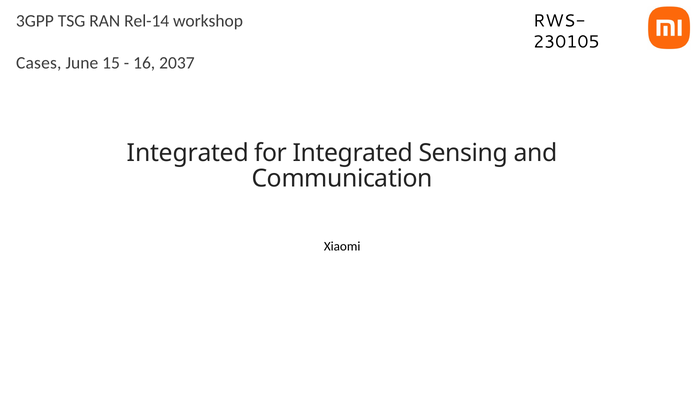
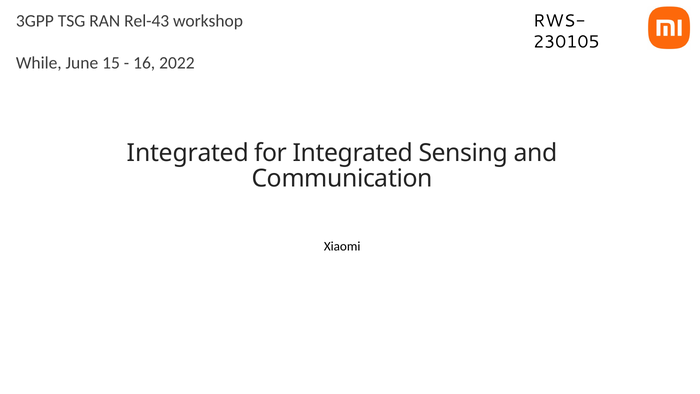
Rel-14: Rel-14 -> Rel-43 (147, 21)
Cases: Cases -> While (39, 63)
2037: 2037 -> 2022 (177, 63)
